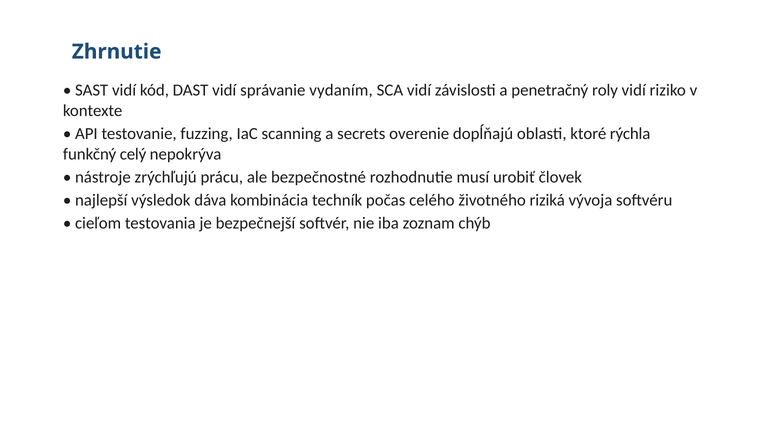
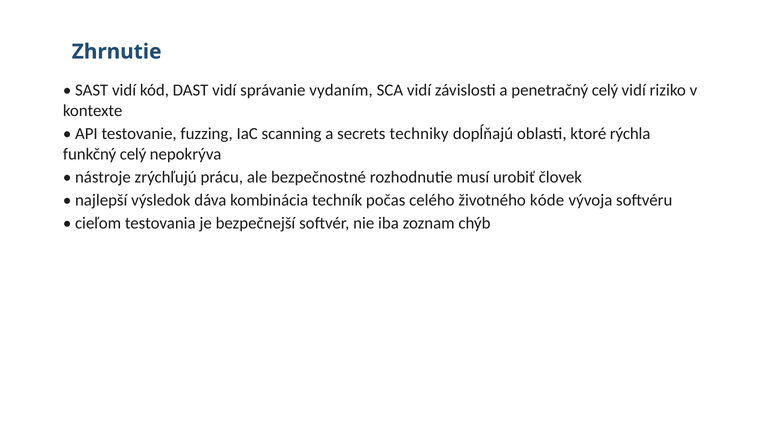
penetračný roly: roly -> celý (605, 90)
overenie: overenie -> techniky (419, 134)
riziká: riziká -> kóde (547, 200)
